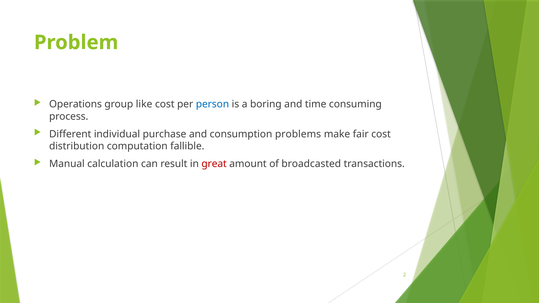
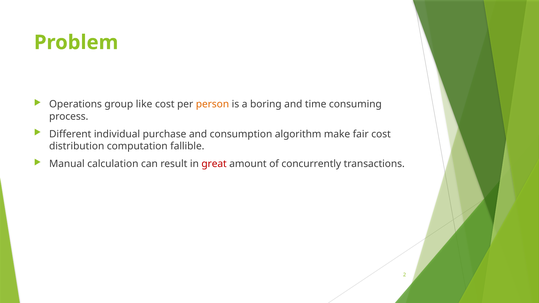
person colour: blue -> orange (212, 104)
problems: problems -> algorithm (298, 134)
broadcasted: broadcasted -> concurrently (311, 164)
